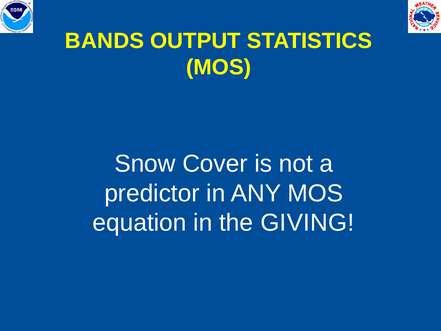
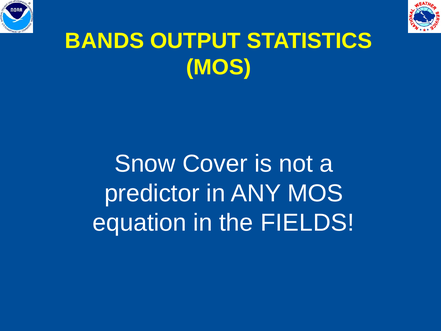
GIVING: GIVING -> FIELDS (307, 223)
